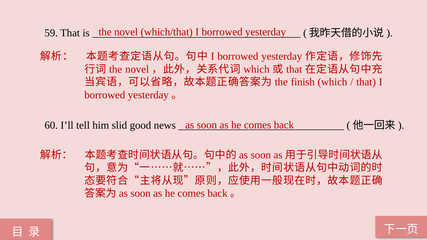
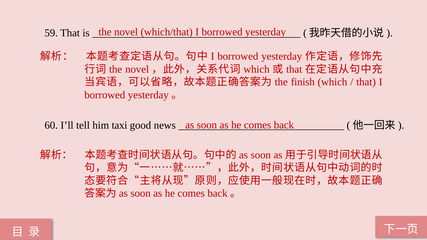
slid: slid -> taxi (120, 125)
